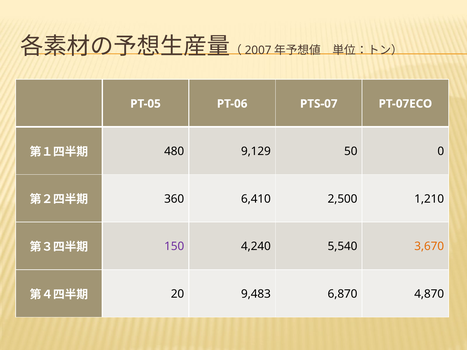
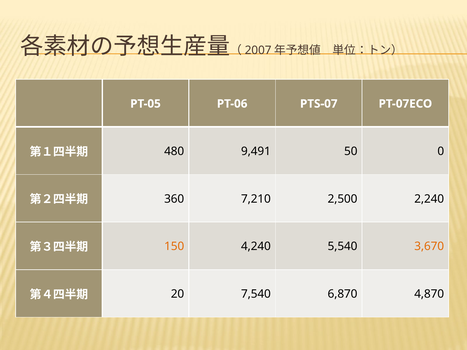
9,129: 9,129 -> 9,491 (256, 151)
6,410: 6,410 -> 7,210 (256, 199)
1,210: 1,210 -> 2,240 (429, 199)
150 colour: purple -> orange (174, 247)
9,483: 9,483 -> 7,540 (256, 294)
